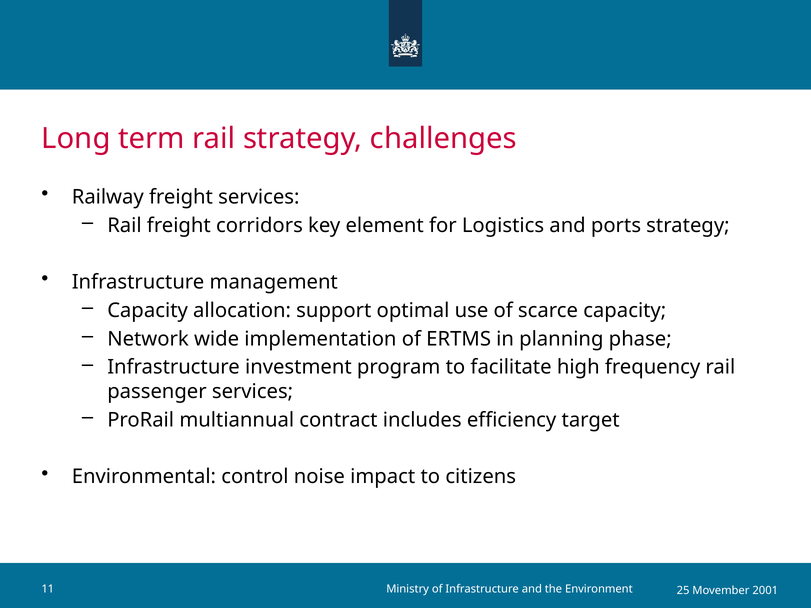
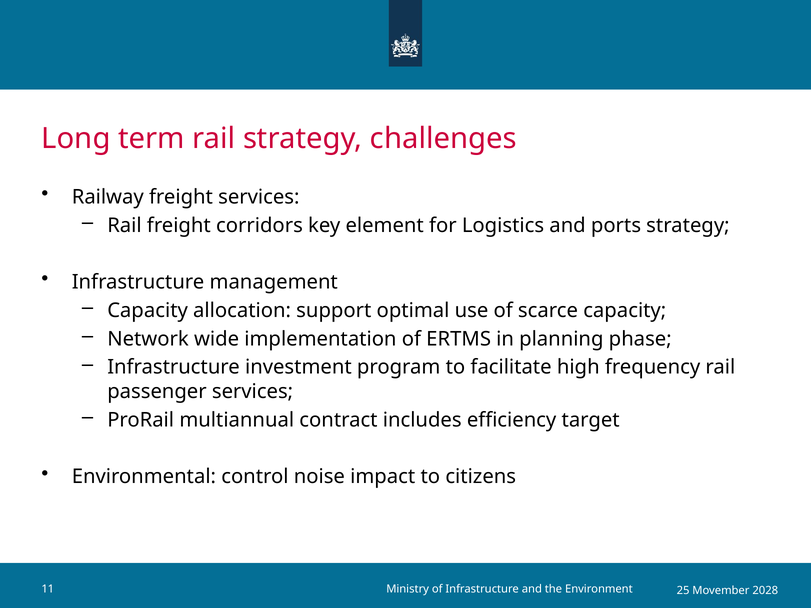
2001: 2001 -> 2028 (765, 591)
